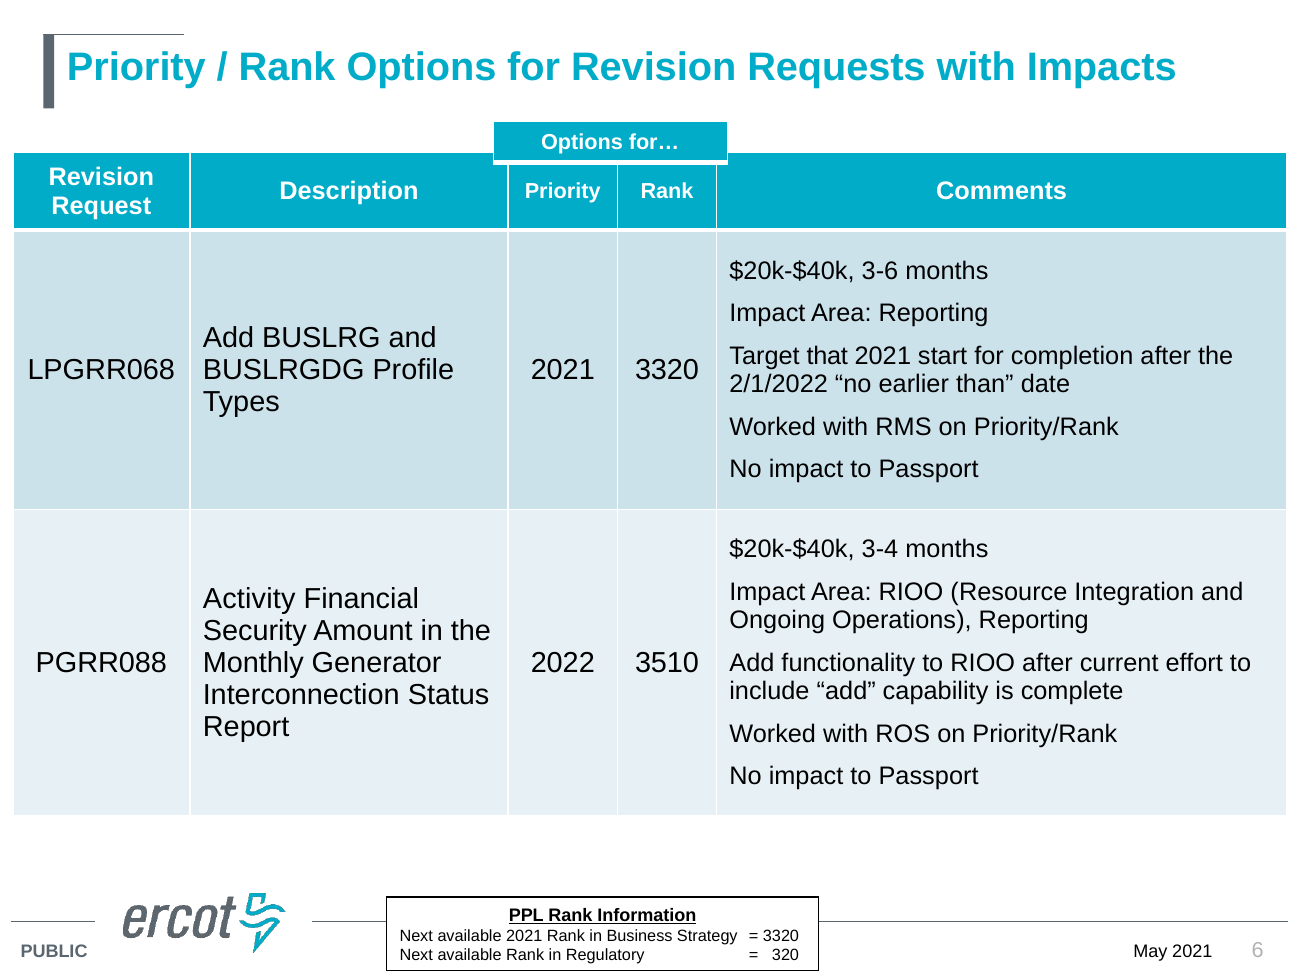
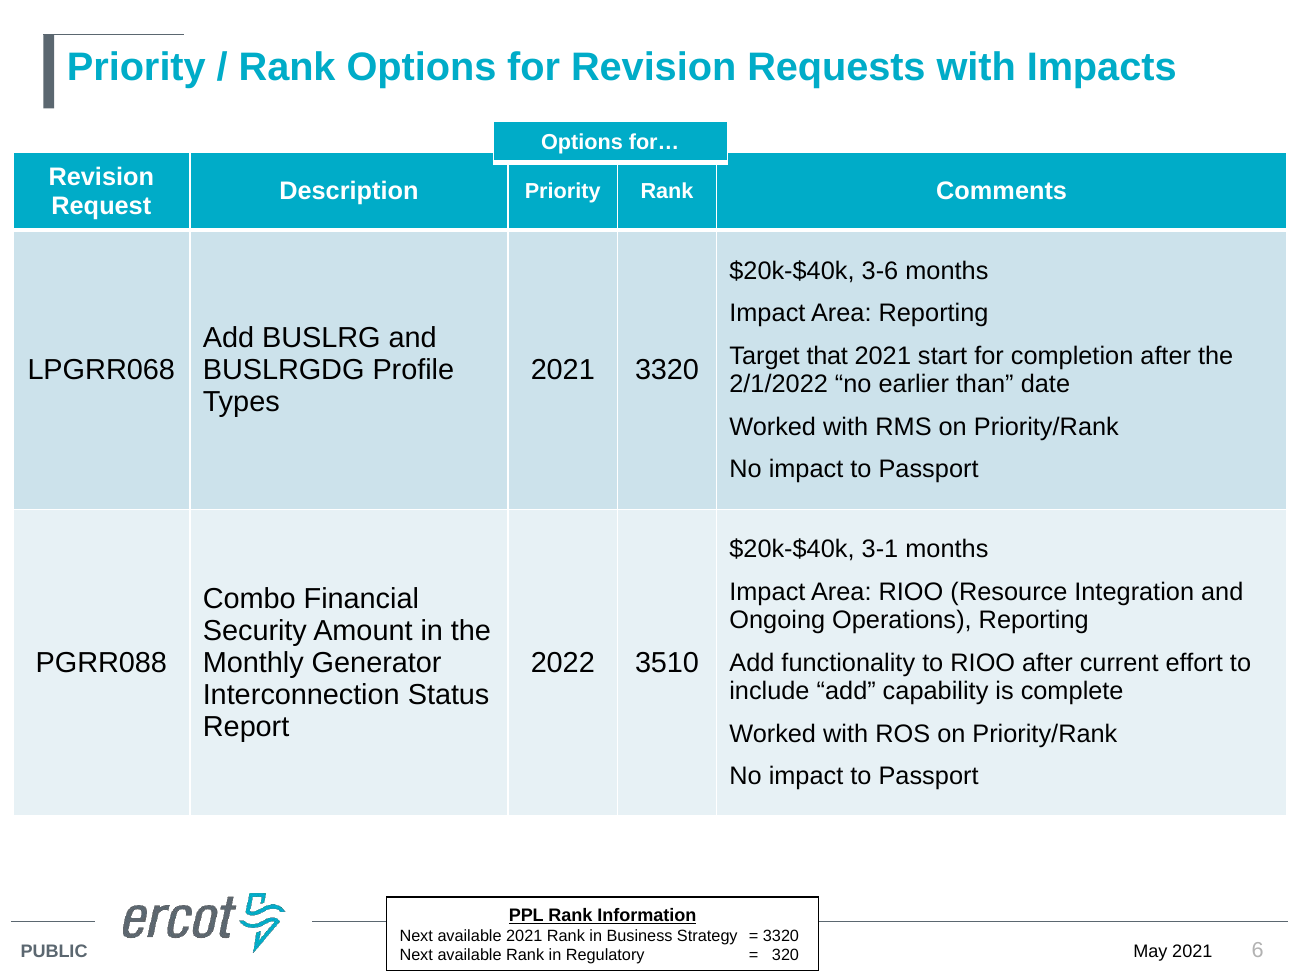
3-4: 3-4 -> 3-1 (880, 549)
Activity: Activity -> Combo (249, 599)
